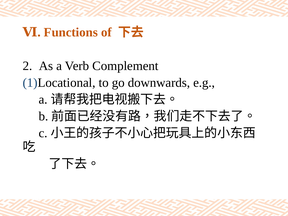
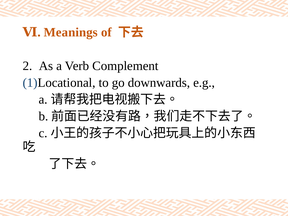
Functions: Functions -> Meanings (71, 32)
